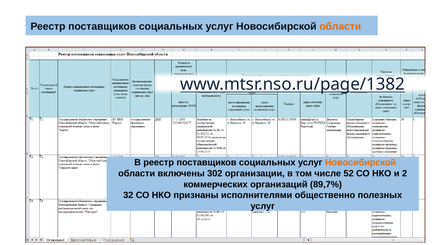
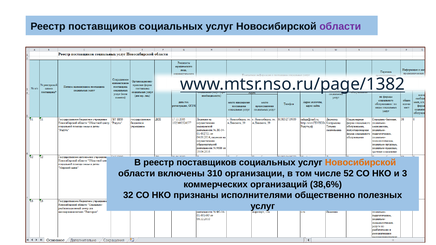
области colour: orange -> purple (340, 27)
302: 302 -> 310 (215, 174)
2: 2 -> 3 (405, 174)
89,7%: 89,7% -> 38,6% (326, 185)
